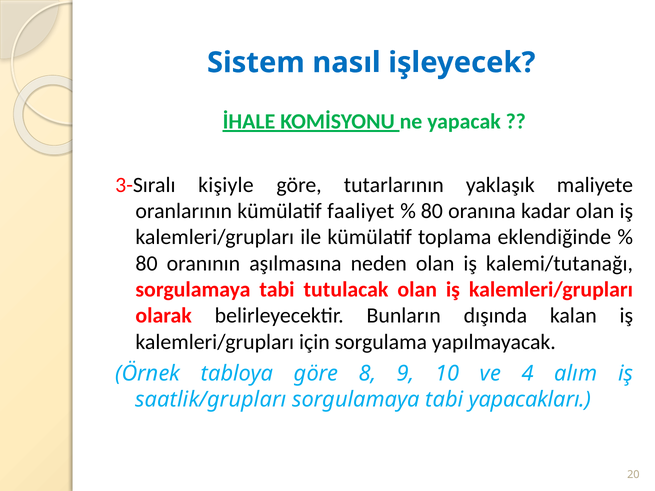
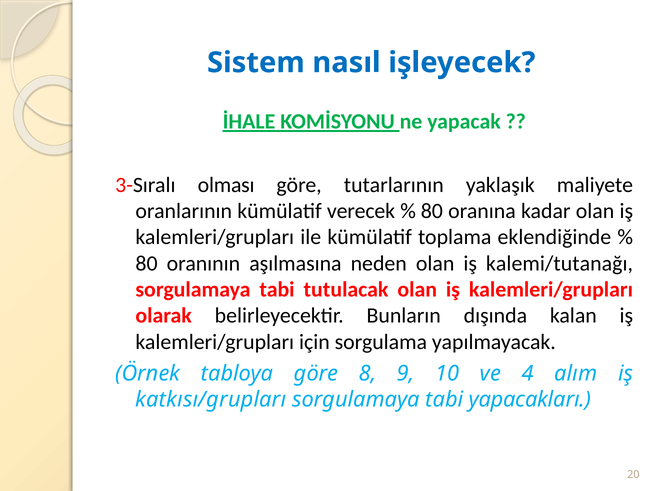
kişiyle: kişiyle -> olması (226, 185)
faaliyet: faaliyet -> verecek (361, 211)
saatlik/grupları: saatlik/grupları -> katkısı/grupları (211, 400)
